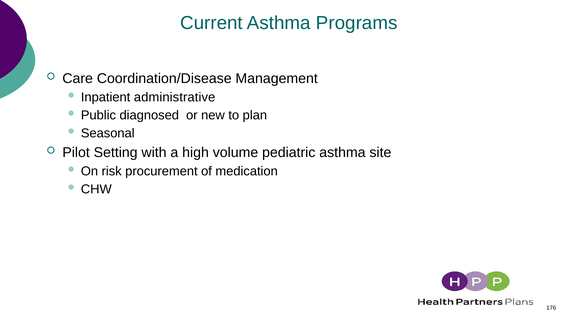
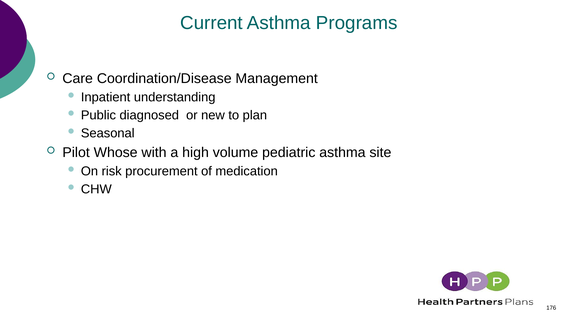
administrative: administrative -> understanding (175, 97)
Setting: Setting -> Whose (116, 153)
